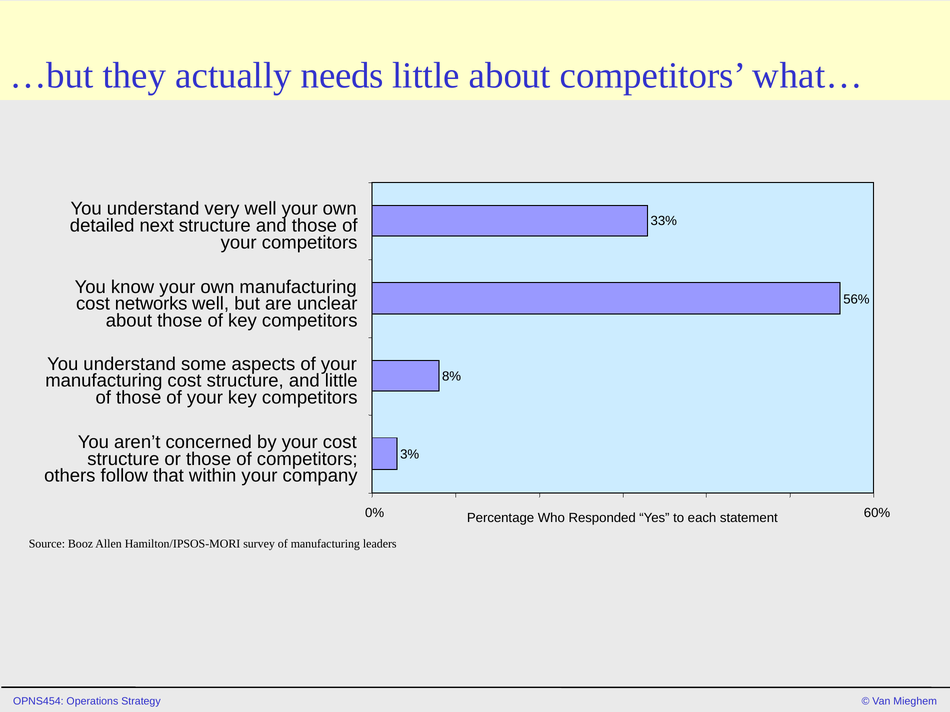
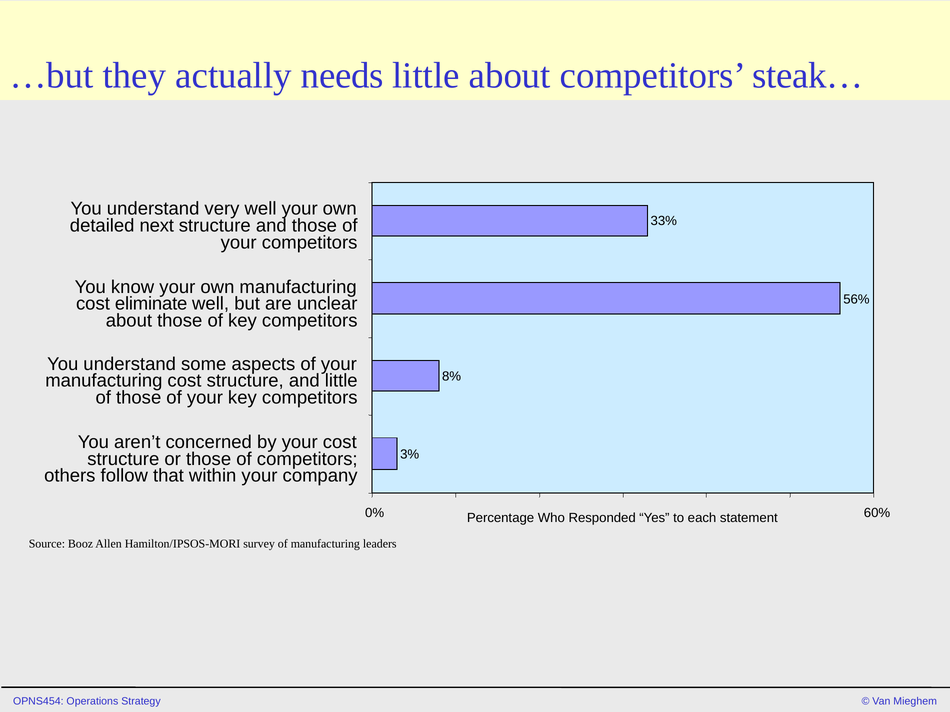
what…: what… -> steak… (808, 76)
networks: networks -> eliminate (151, 304)
